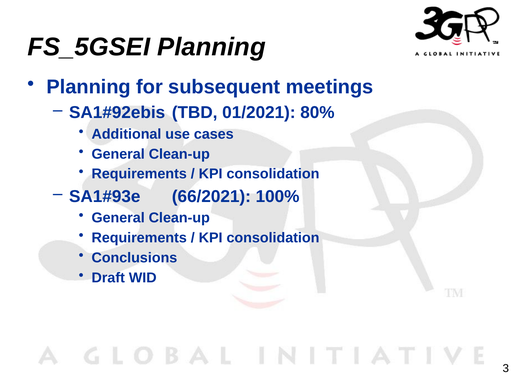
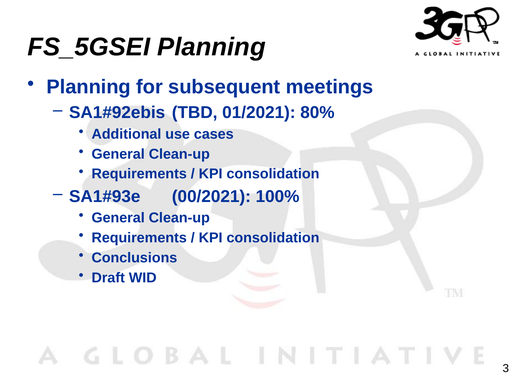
66/2021: 66/2021 -> 00/2021 (211, 197)
